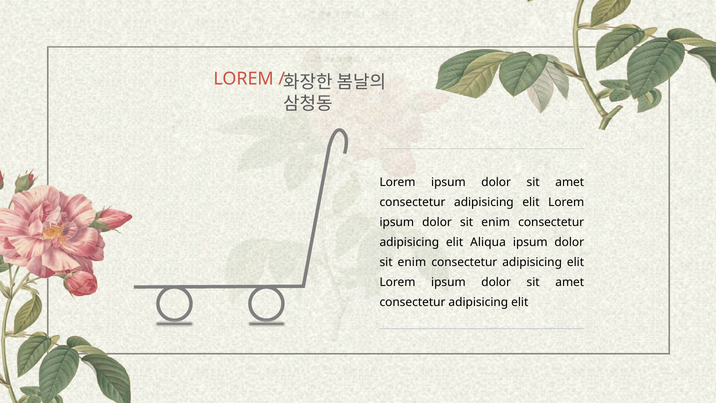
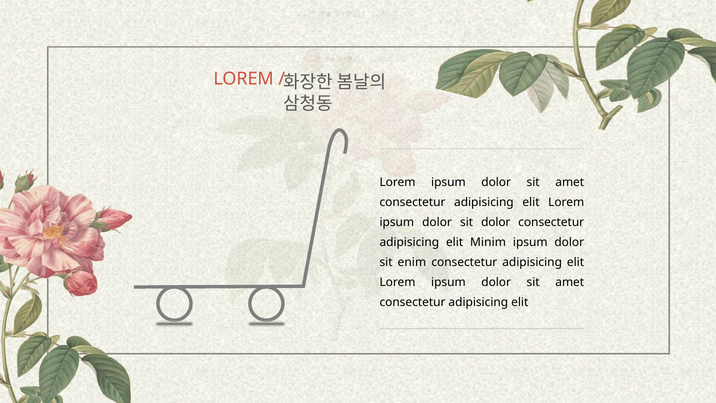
enim: enim -> dolor (496, 222)
Aliqua: Aliqua -> Minim (488, 242)
